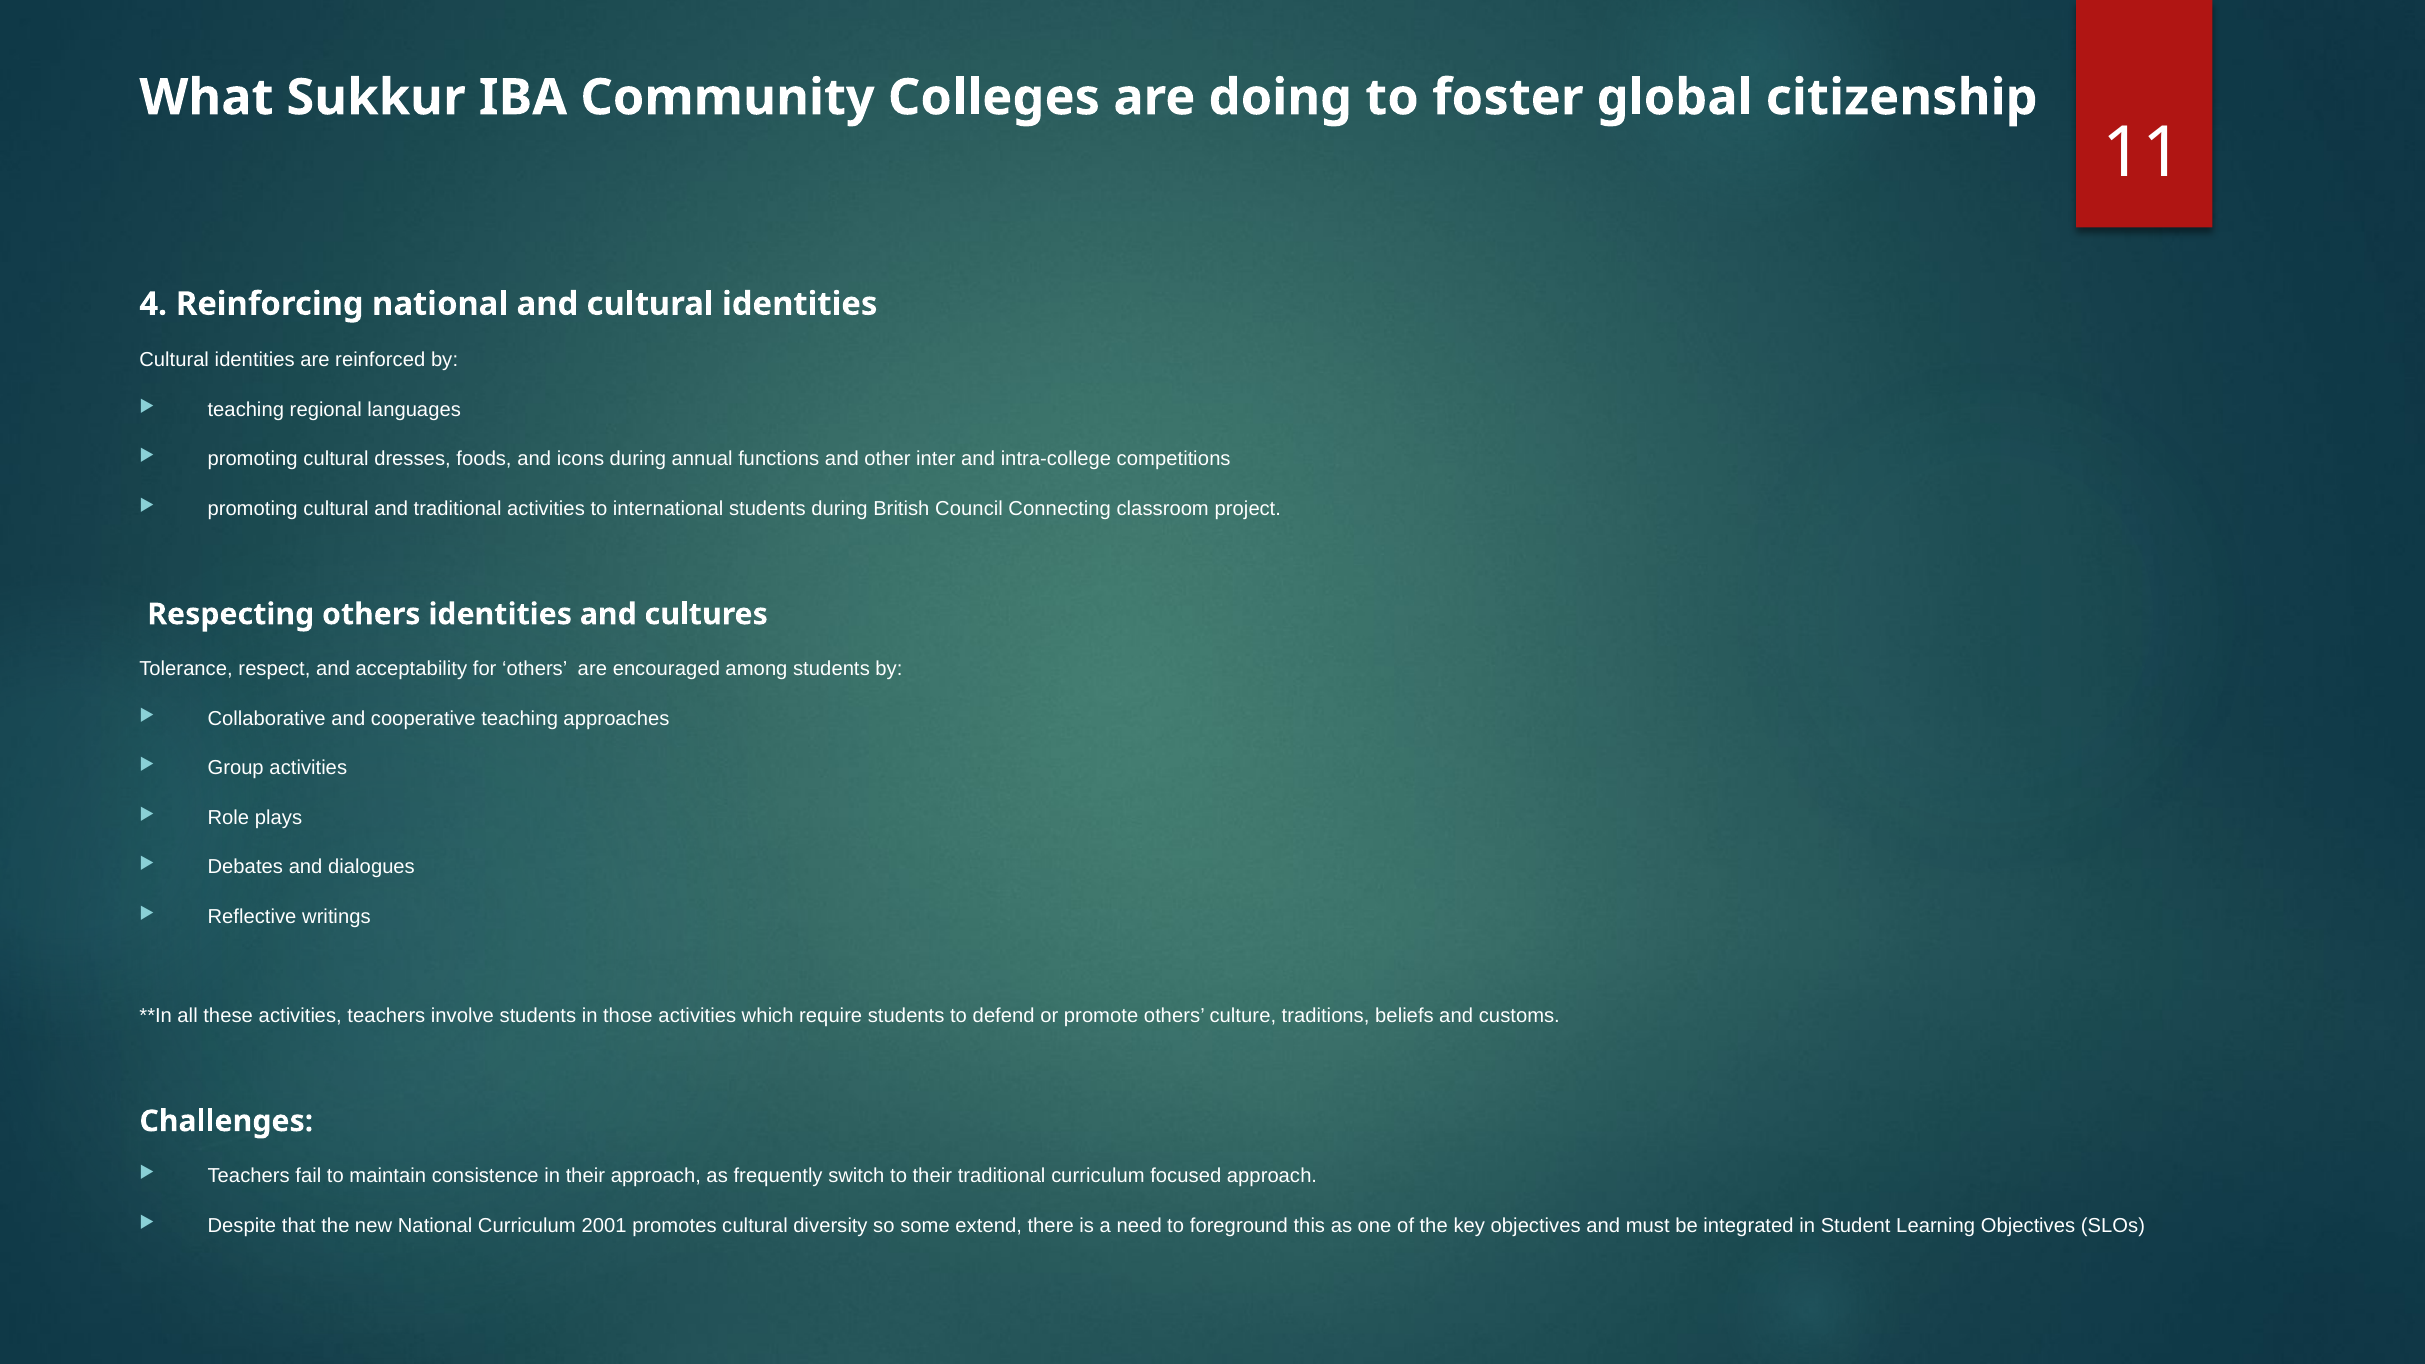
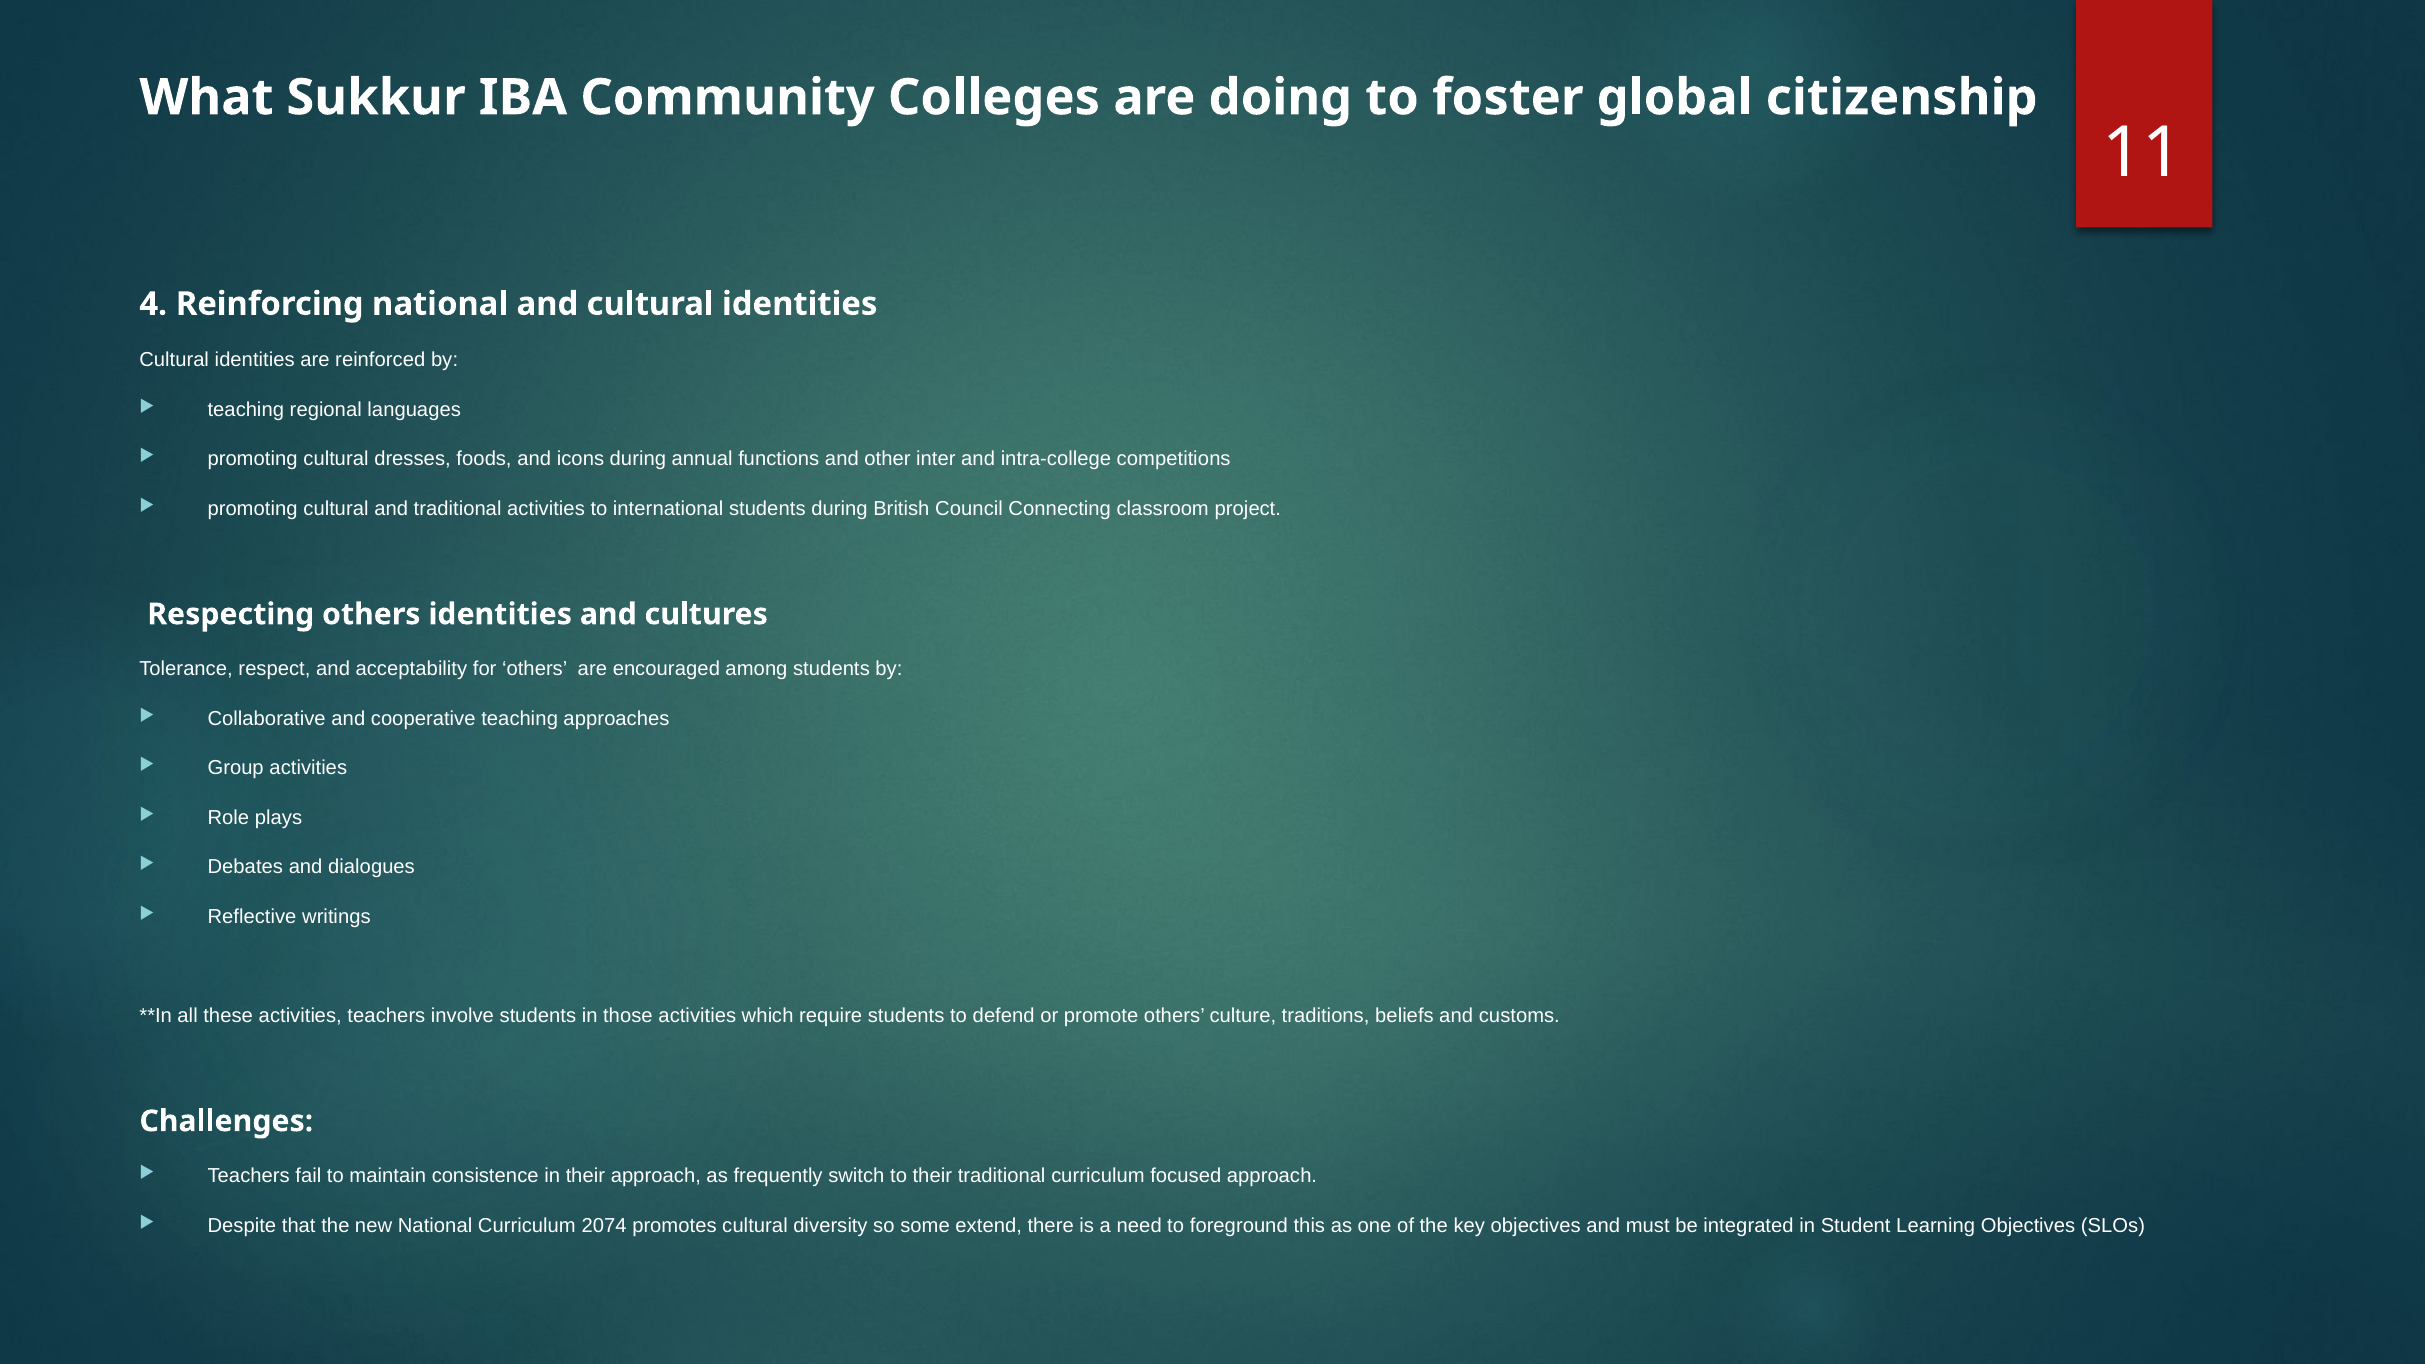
2001: 2001 -> 2074 (604, 1226)
